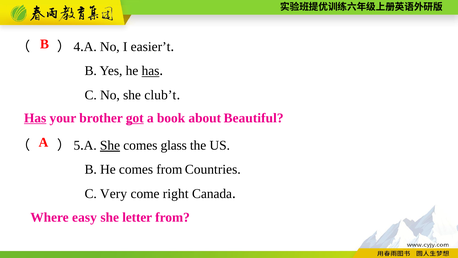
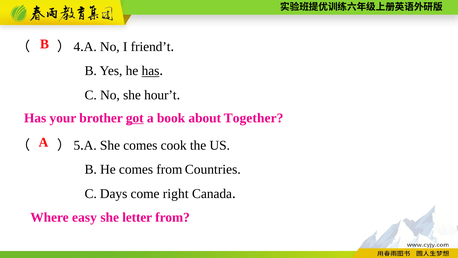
easier’t: easier’t -> friend’t (151, 47)
club’t: club’t -> hour’t (160, 95)
Has underline: present -> none (35, 118)
Beautiful: Beautiful -> Together (254, 118)
She underline: present -> none (110, 145)
glass: glass -> cook (174, 145)
Very: Very -> Days (114, 193)
